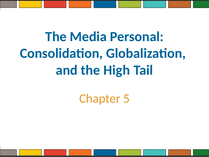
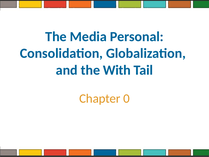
High: High -> With (117, 70)
5: 5 -> 0 (127, 98)
